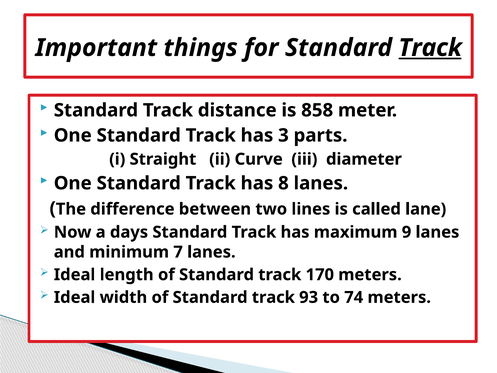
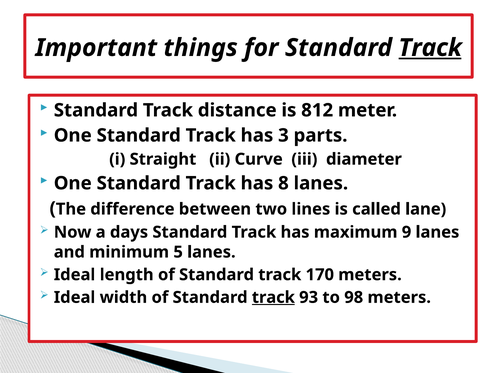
858: 858 -> 812 (317, 110)
7: 7 -> 5 (178, 252)
track underline: none -> present (273, 297)
74: 74 -> 98 (354, 297)
